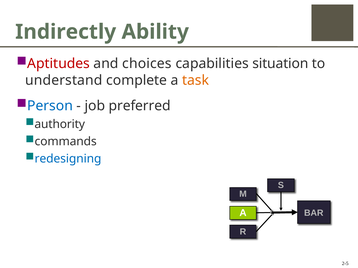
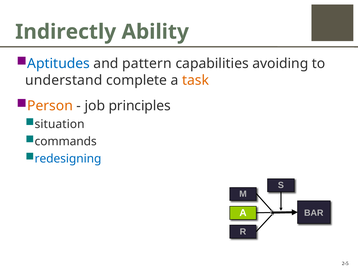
Aptitudes colour: red -> blue (59, 64)
choices: choices -> pattern (147, 64)
situation: situation -> avoiding (280, 64)
Person colour: blue -> orange (50, 106)
preferred: preferred -> principles (140, 106)
authority: authority -> situation (60, 124)
